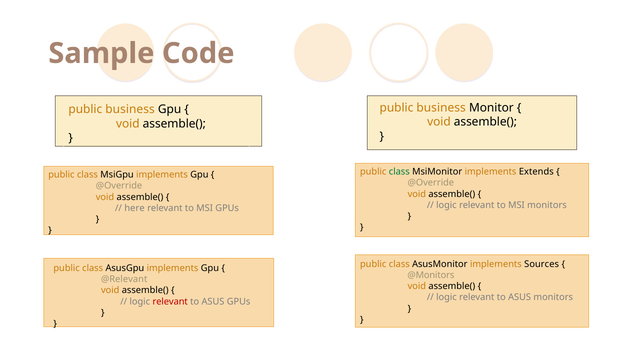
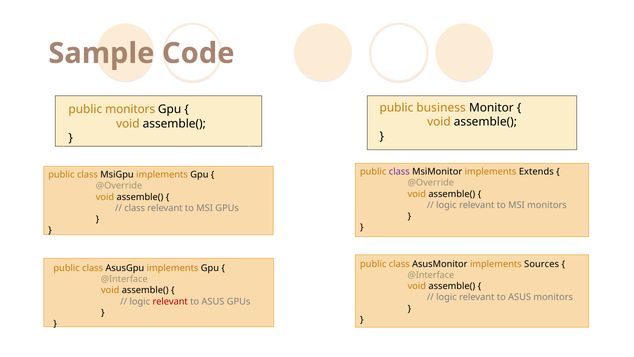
business: business -> monitors (130, 109)
class colour: green -> purple (399, 172)
here: here -> class (135, 208)
@Monitors: @Monitors -> @Interface (431, 275)
@Relevant: @Relevant -> @Interface (124, 279)
